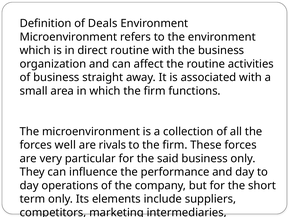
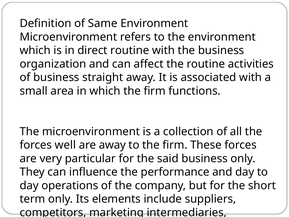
Deals: Deals -> Same (103, 23)
are rivals: rivals -> away (112, 145)
